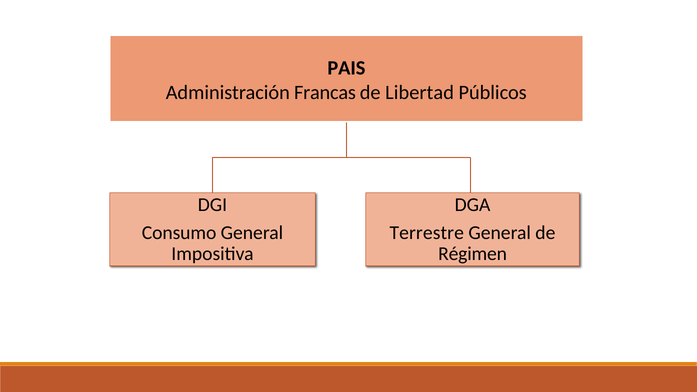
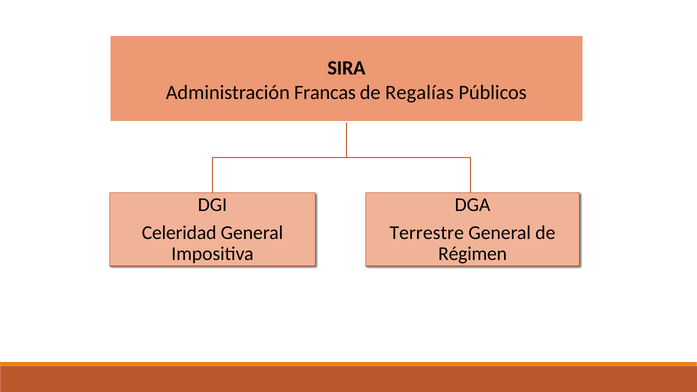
PAIS: PAIS -> SIRA (346, 68)
Libertad: Libertad -> Regalías (420, 92)
Consumo: Consumo -> Celeridad (179, 233)
